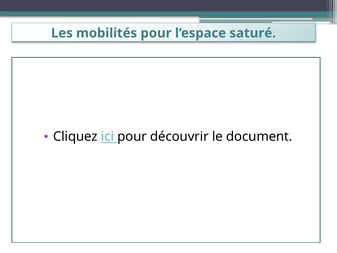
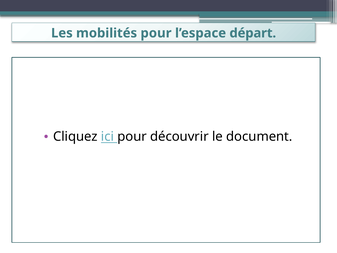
saturé: saturé -> départ (253, 33)
